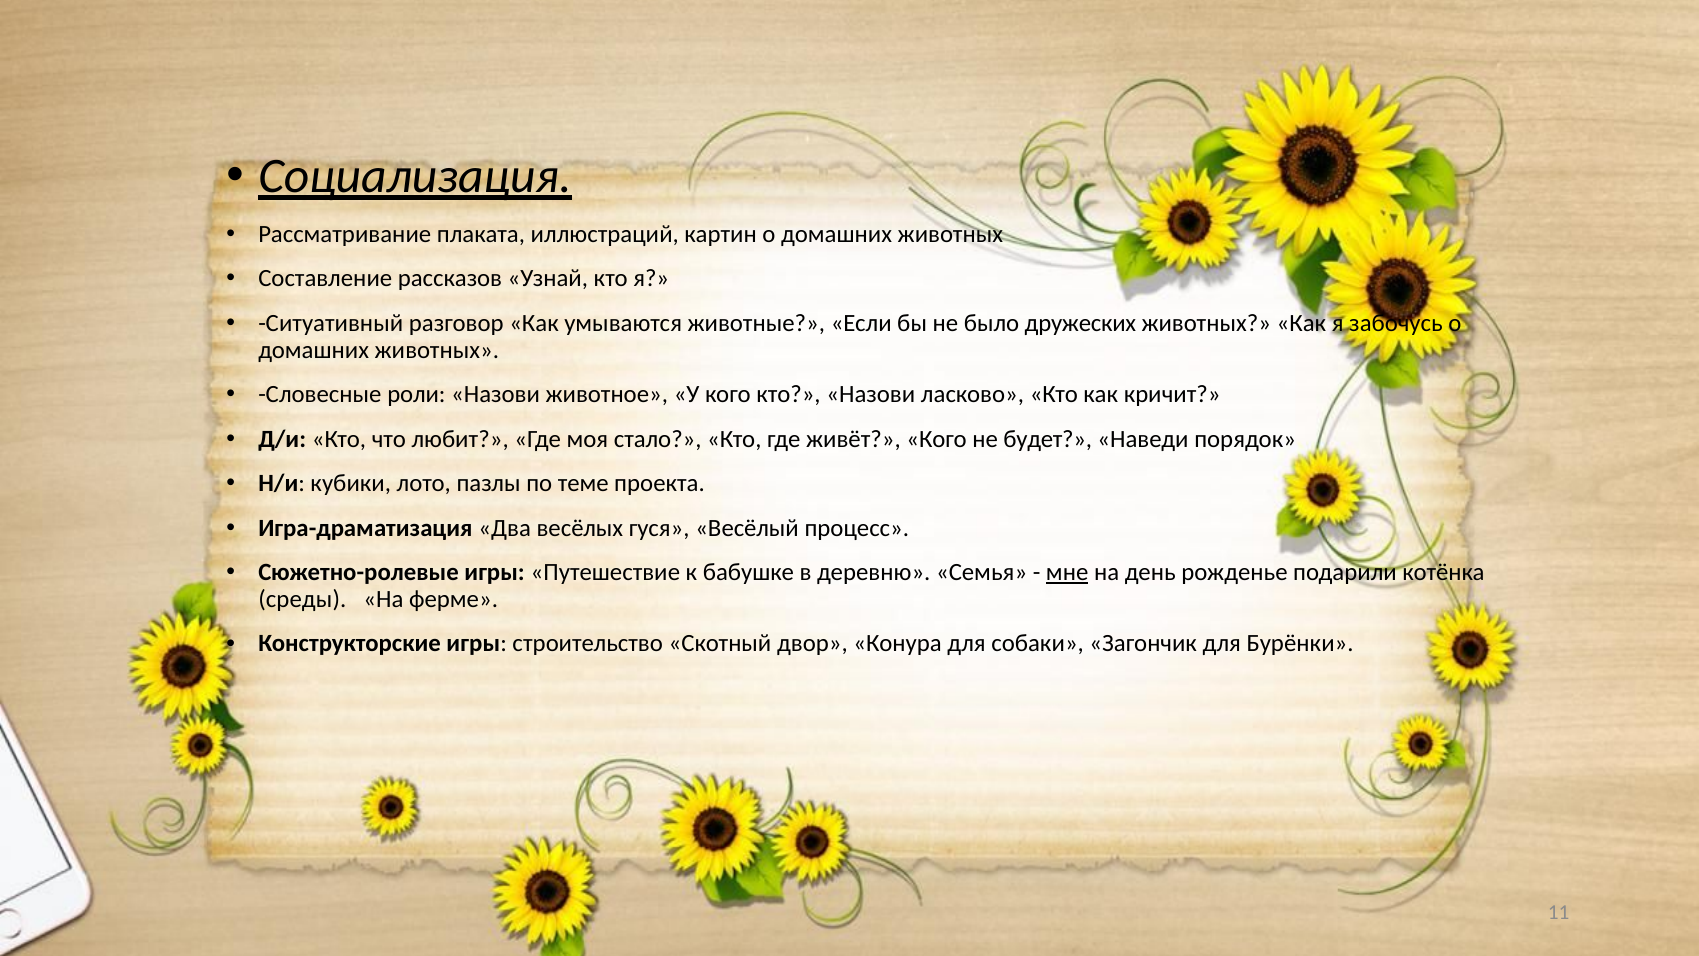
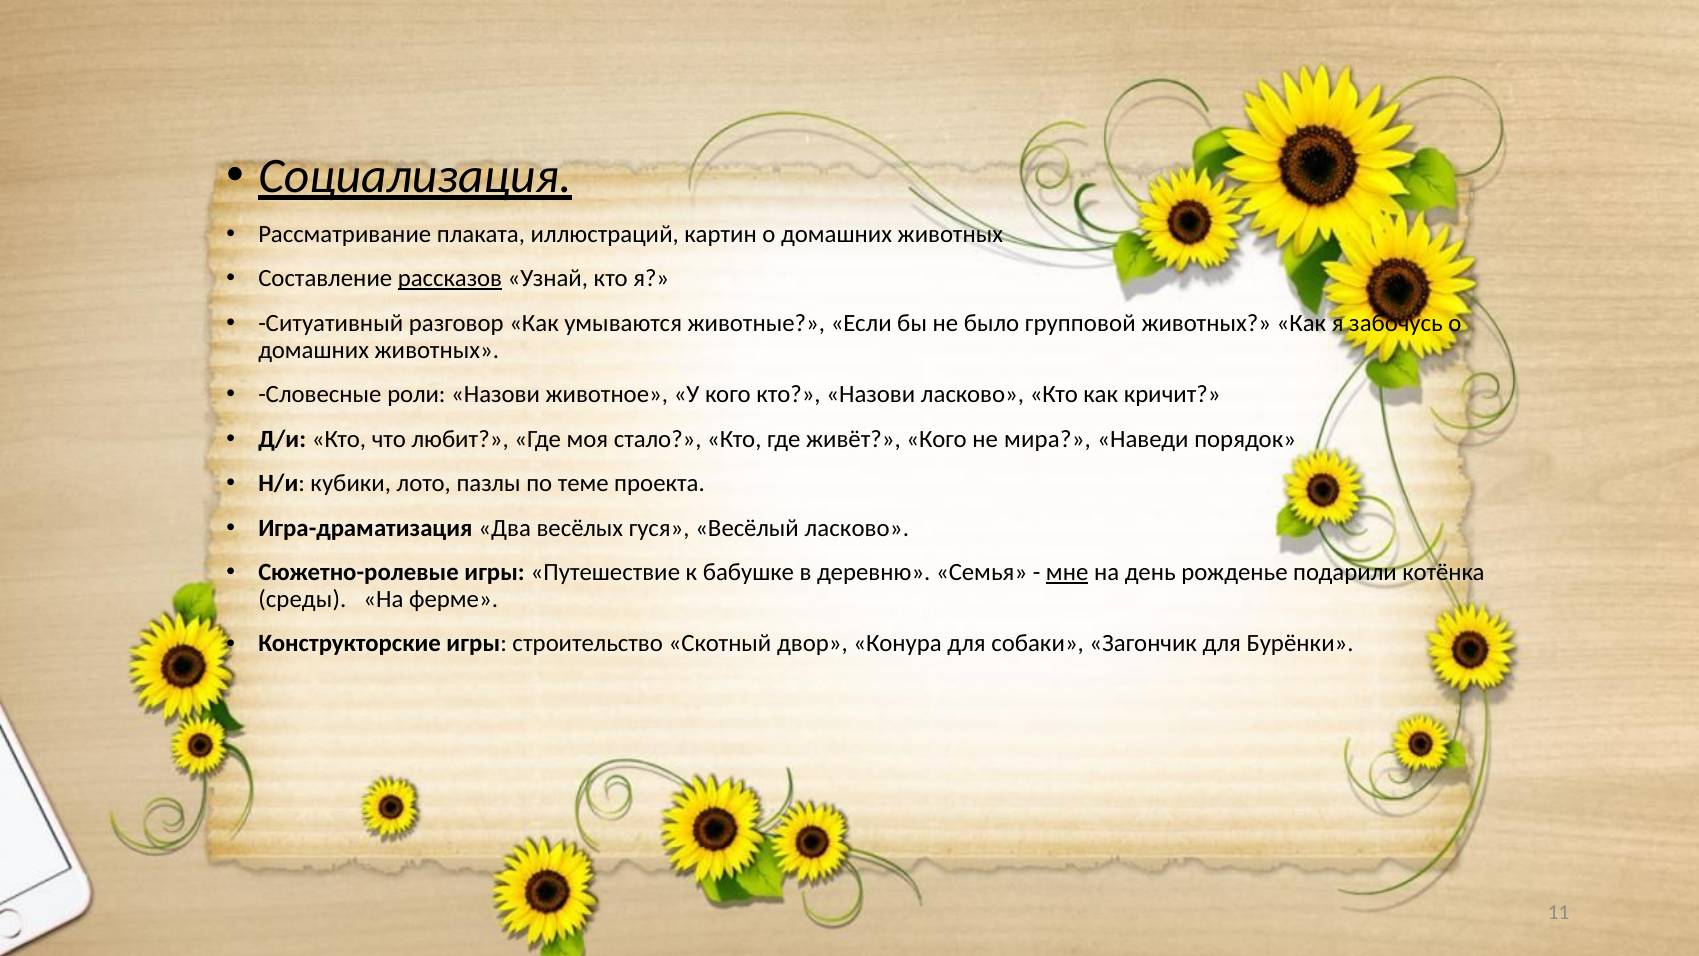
рассказов underline: none -> present (450, 278)
дружеских: дружеских -> групповой (1080, 323)
будет: будет -> мира (1047, 439)
Весёлый процесс: процесс -> ласково (857, 528)
